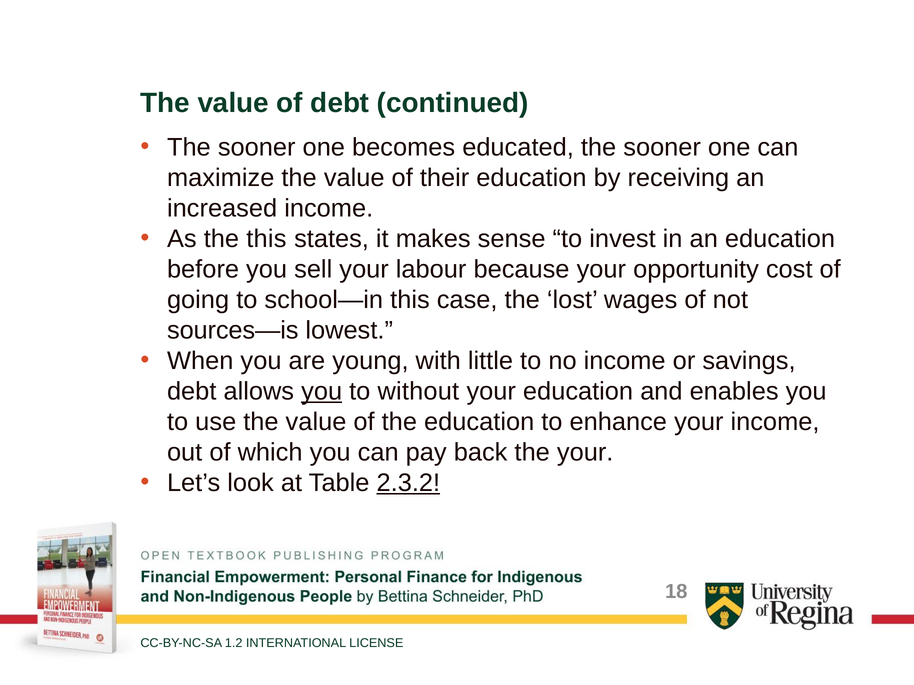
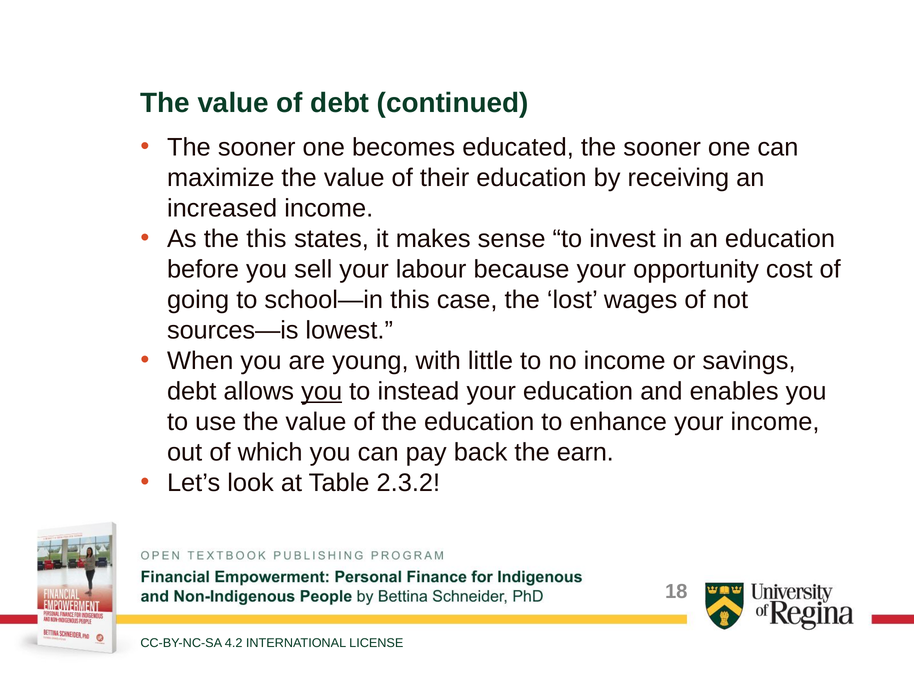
without: without -> instead (418, 392)
the your: your -> earn (585, 453)
2.3.2 underline: present -> none (408, 483)
1.2: 1.2 -> 4.2 (234, 643)
